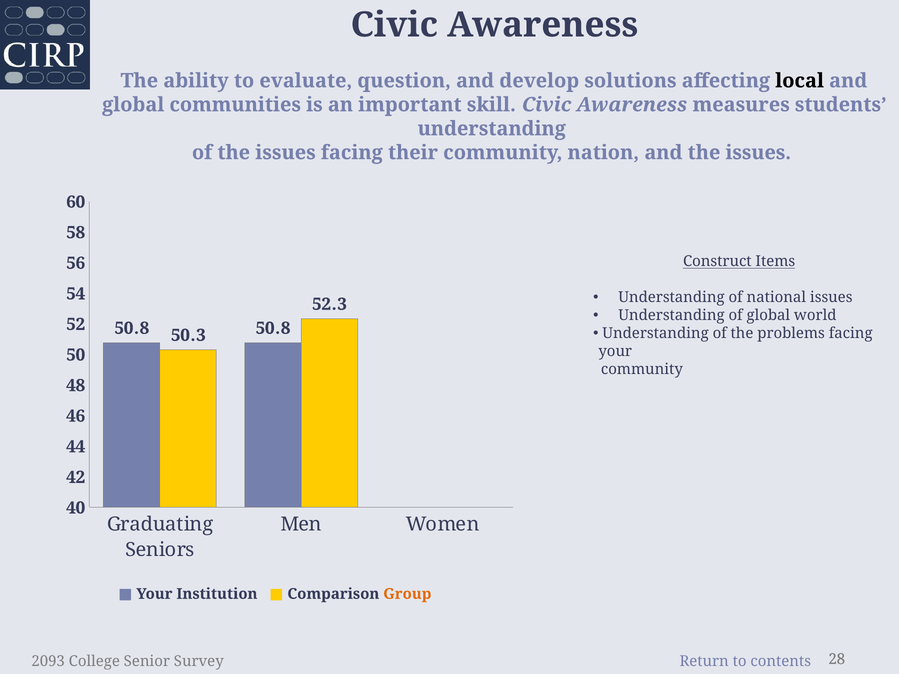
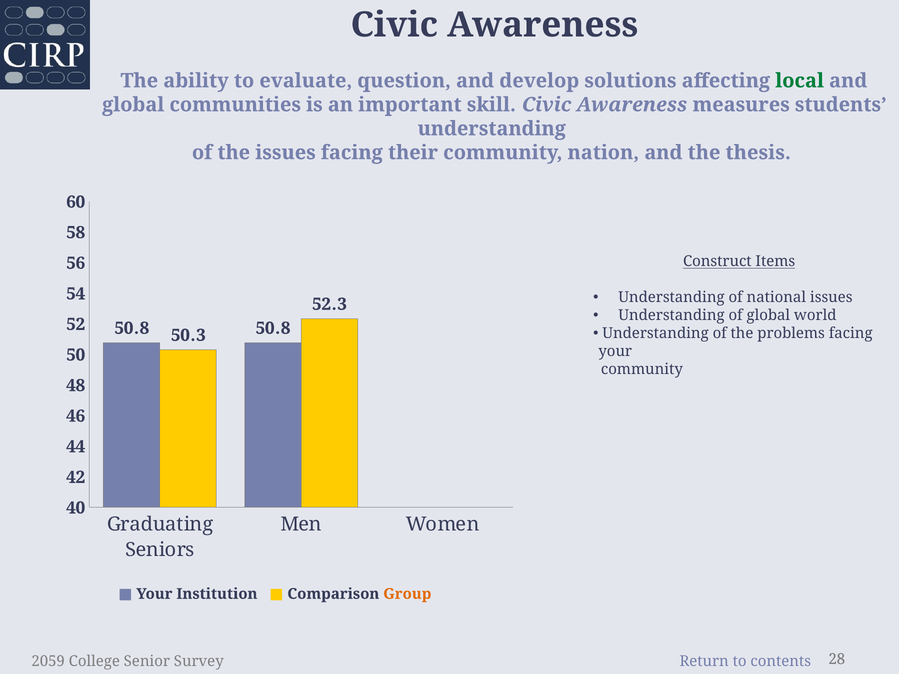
local colour: black -> green (800, 81)
and the issues: issues -> thesis (758, 153)
2093: 2093 -> 2059 (48, 662)
